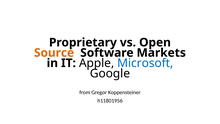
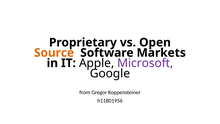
Microsoft colour: blue -> purple (145, 63)
